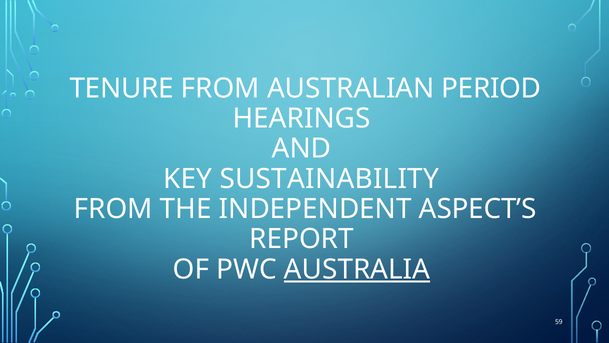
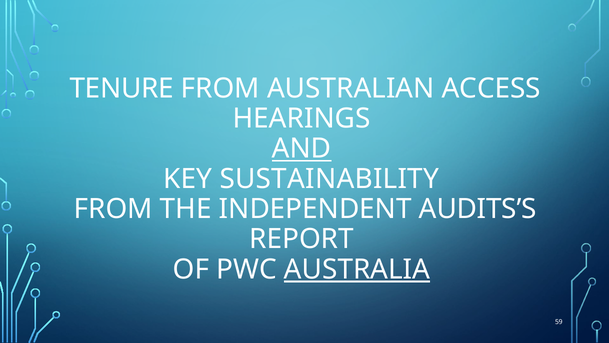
PERIOD: PERIOD -> ACCESS (491, 88)
AND underline: none -> present (302, 149)
ASPECT’S: ASPECT’S -> AUDITS’S (478, 209)
